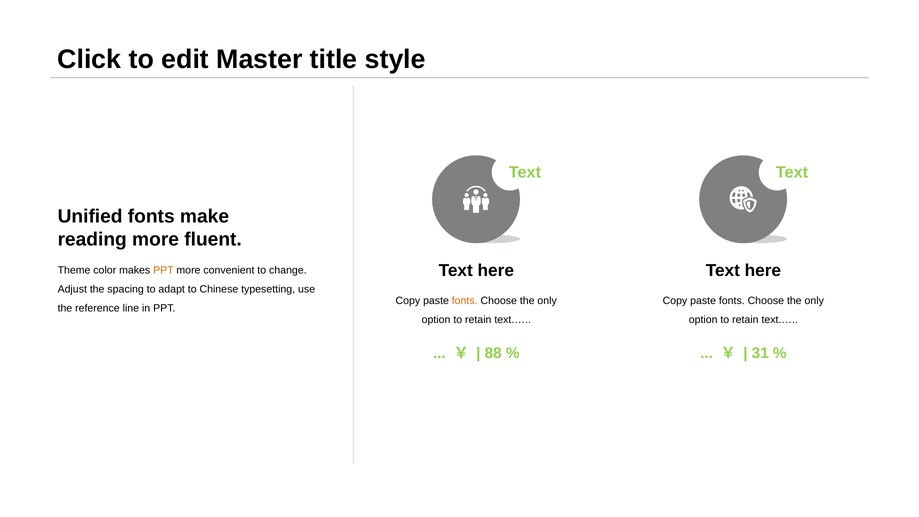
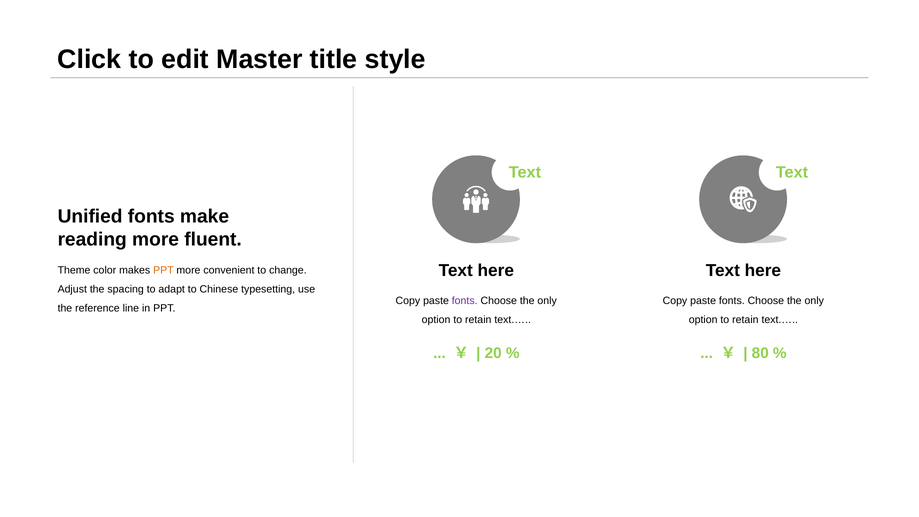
fonts colour: orange -> purple (465, 301)
88: 88 -> 20 (493, 353)
31: 31 -> 80 (760, 353)
